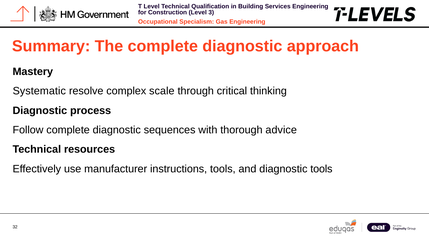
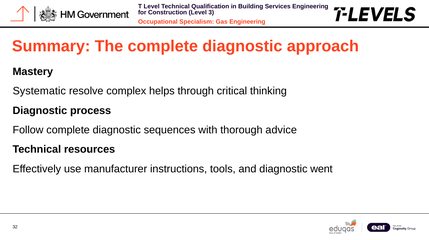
scale: scale -> helps (162, 91)
diagnostic tools: tools -> went (321, 169)
